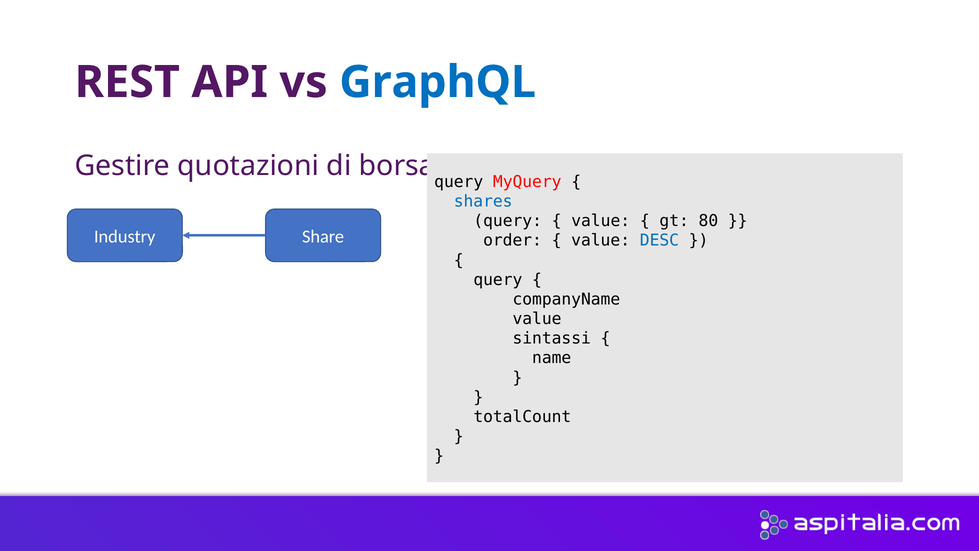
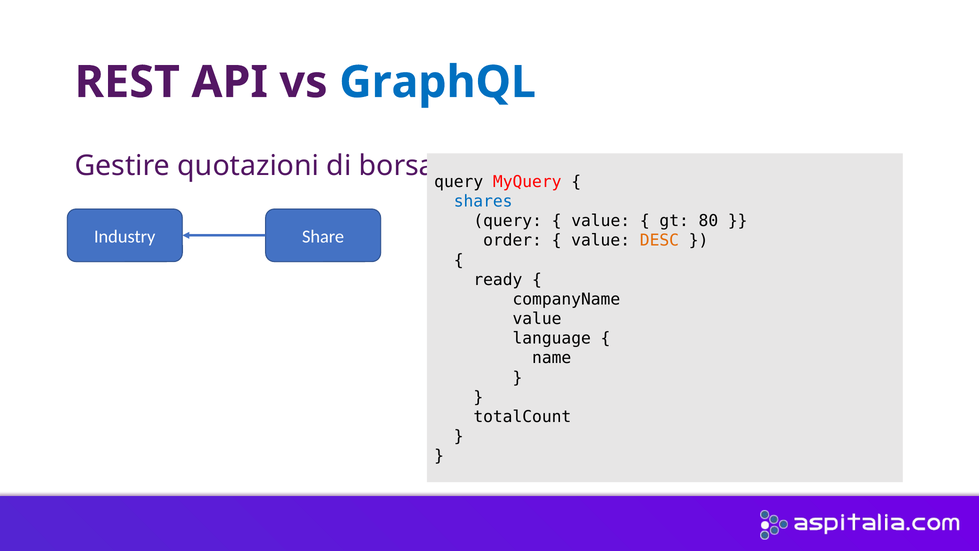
DESC colour: blue -> orange (659, 240)
query: query -> ready (498, 280)
sintassi: sintassi -> language (552, 338)
